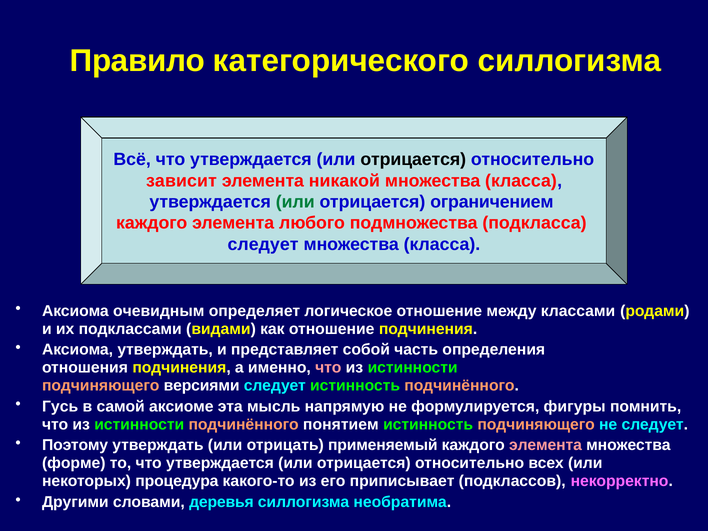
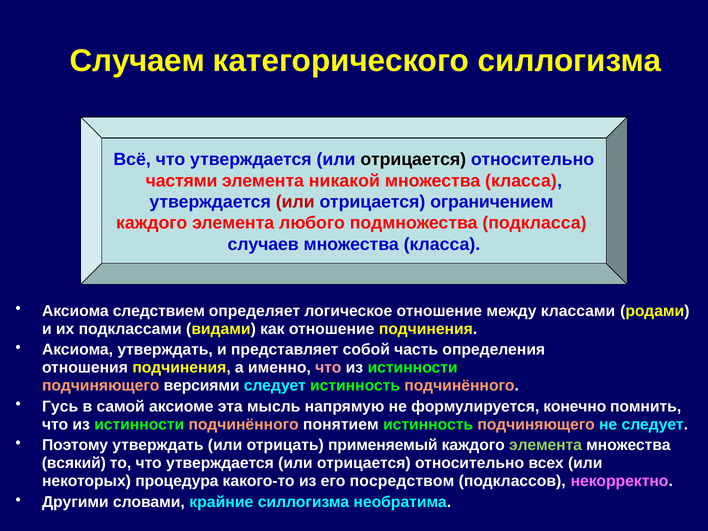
Правило: Правило -> Случаем (137, 61)
зависит: зависит -> частями (182, 181)
или colour: green -> red (295, 202)
следует: следует -> случаев (263, 244)
очевидным: очевидным -> следствием (159, 311)
фигуры: фигуры -> конечно (575, 406)
элемента colour: pink -> light green (545, 445)
форме: форме -> всякий (74, 463)
приписывает: приписывает -> посредством (402, 481)
деревья: деревья -> крайние (221, 502)
